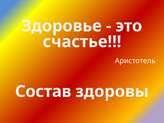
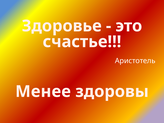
Состав: Состав -> Менее (43, 92)
